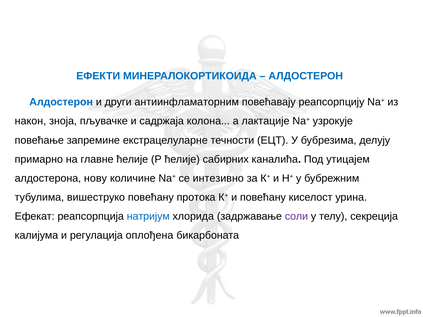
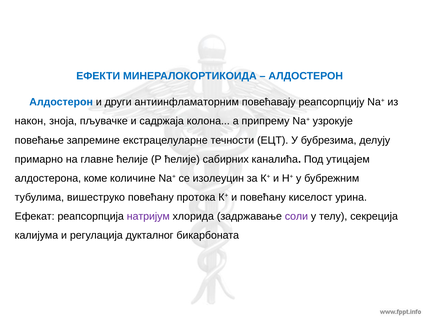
лактације: лактације -> припрему (266, 121)
нову: нову -> коме (96, 178)
интезивно: интезивно -> изолеуцин (218, 178)
натријум colour: blue -> purple (148, 216)
оплођена: оплођена -> дукталног (150, 235)
